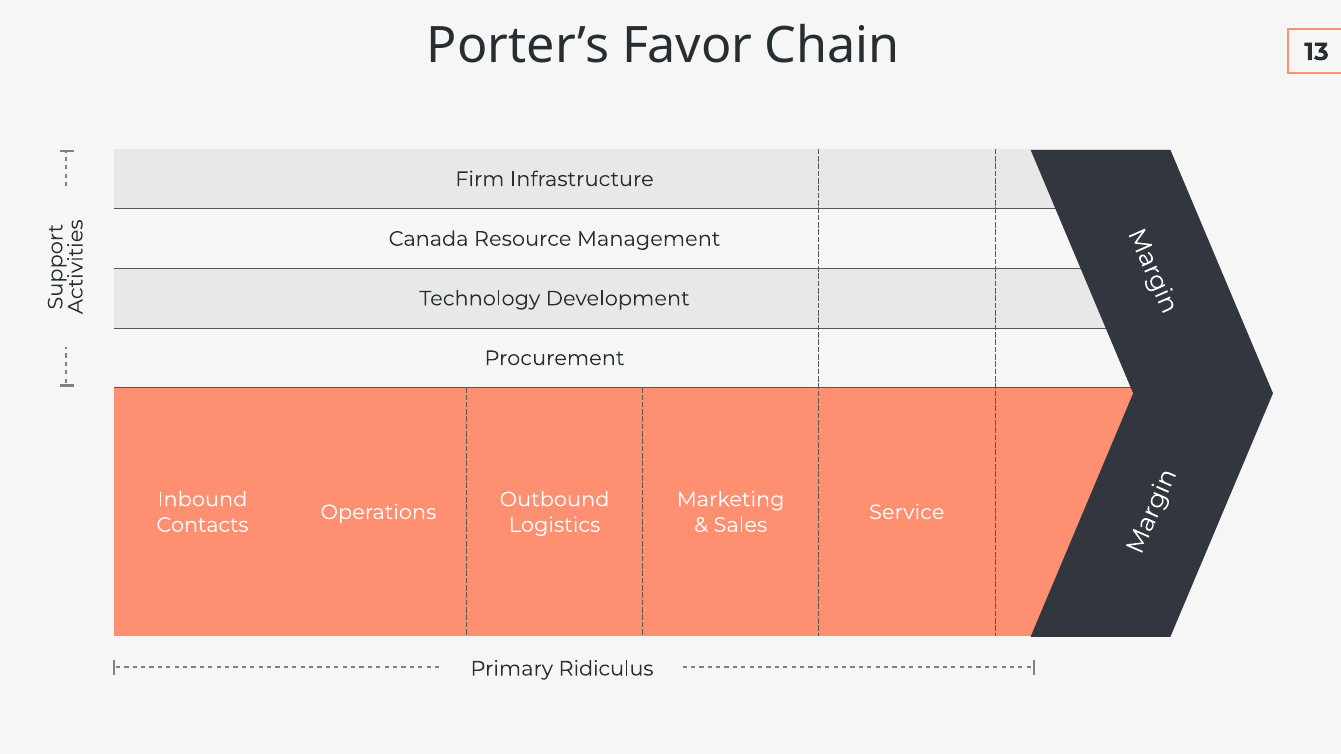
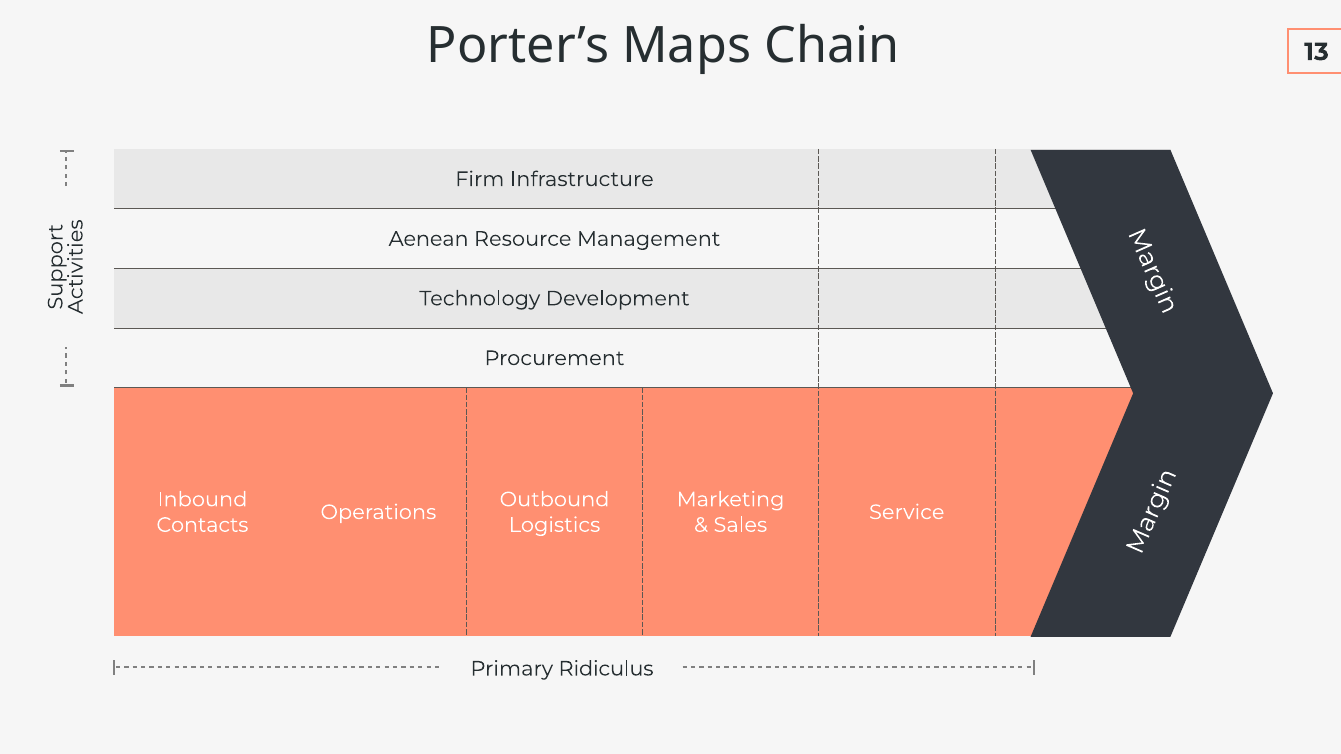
Favor: Favor -> Maps (687, 46)
Canada: Canada -> Aenean (429, 239)
